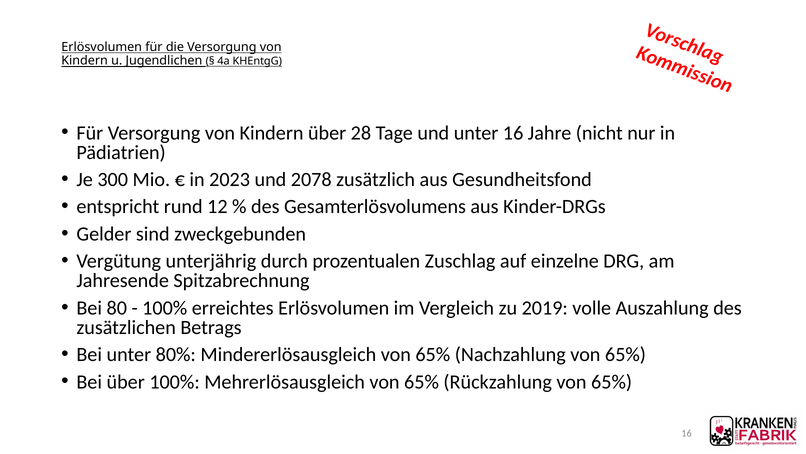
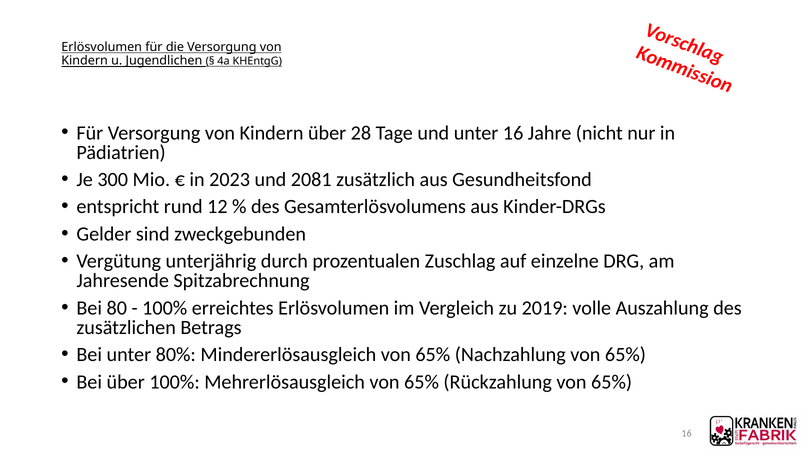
2078: 2078 -> 2081 (311, 179)
